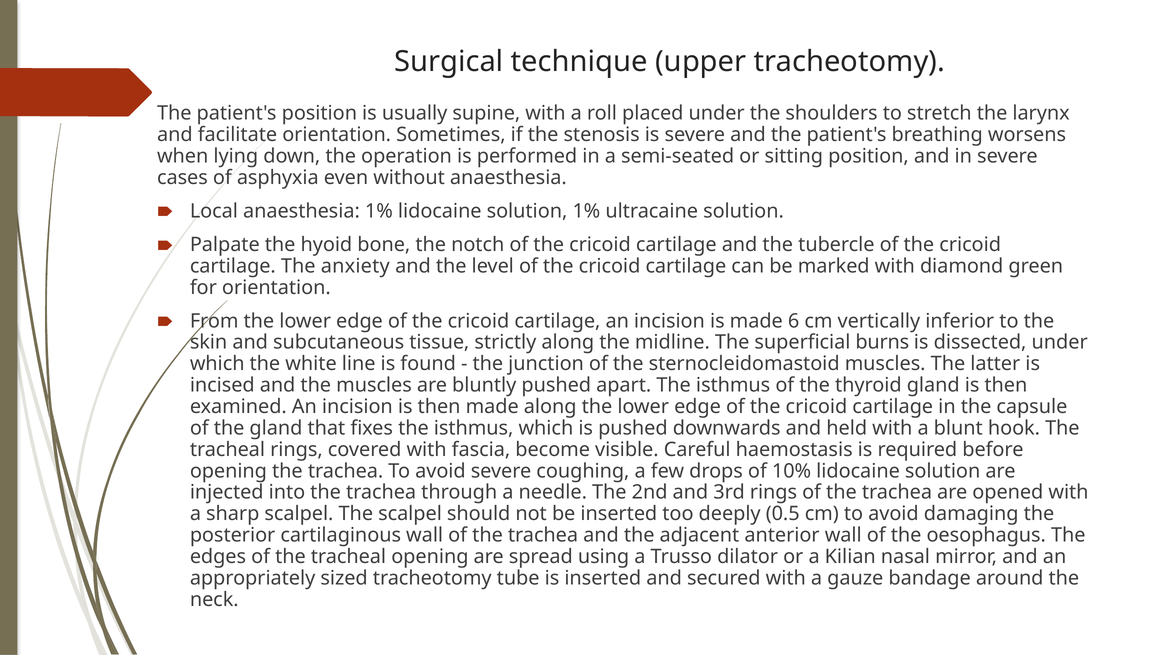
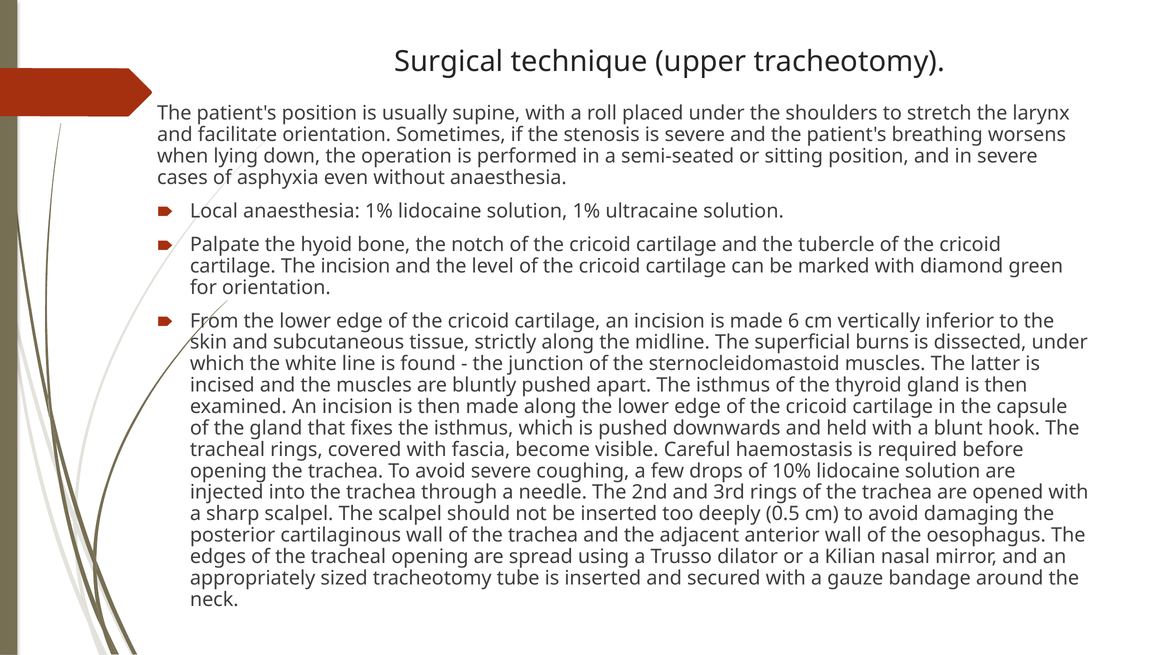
The anxiety: anxiety -> incision (355, 266)
